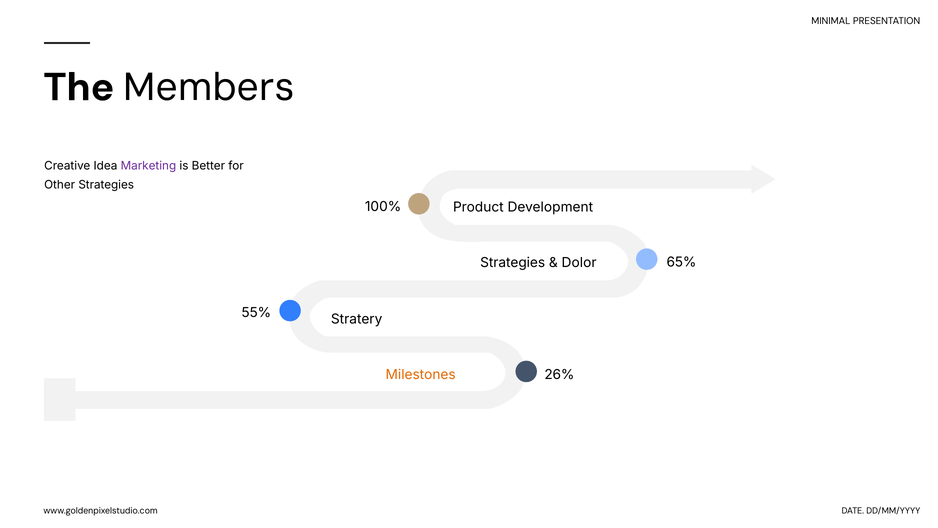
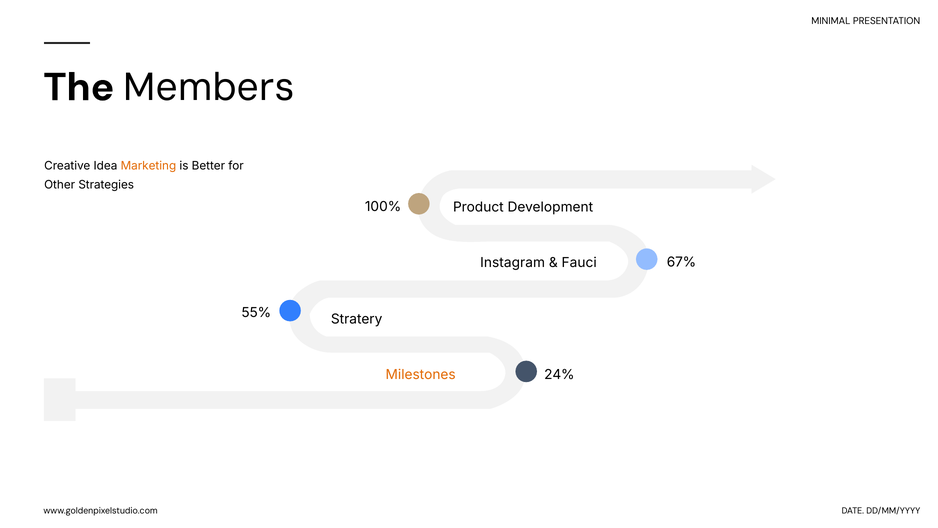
Marketing colour: purple -> orange (148, 166)
65%: 65% -> 67% (681, 262)
Strategies: Strategies -> Instagram (513, 263)
Dolor: Dolor -> Fauci (579, 263)
26%: 26% -> 24% (559, 375)
